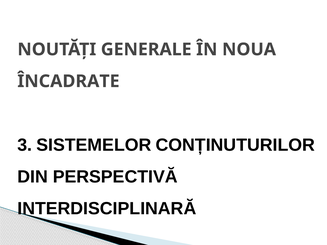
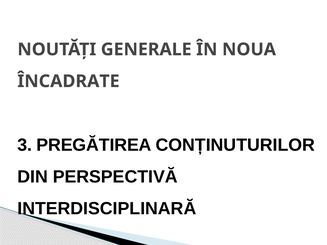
SISTEMELOR: SISTEMELOR -> PREGĂTIREA (94, 145)
